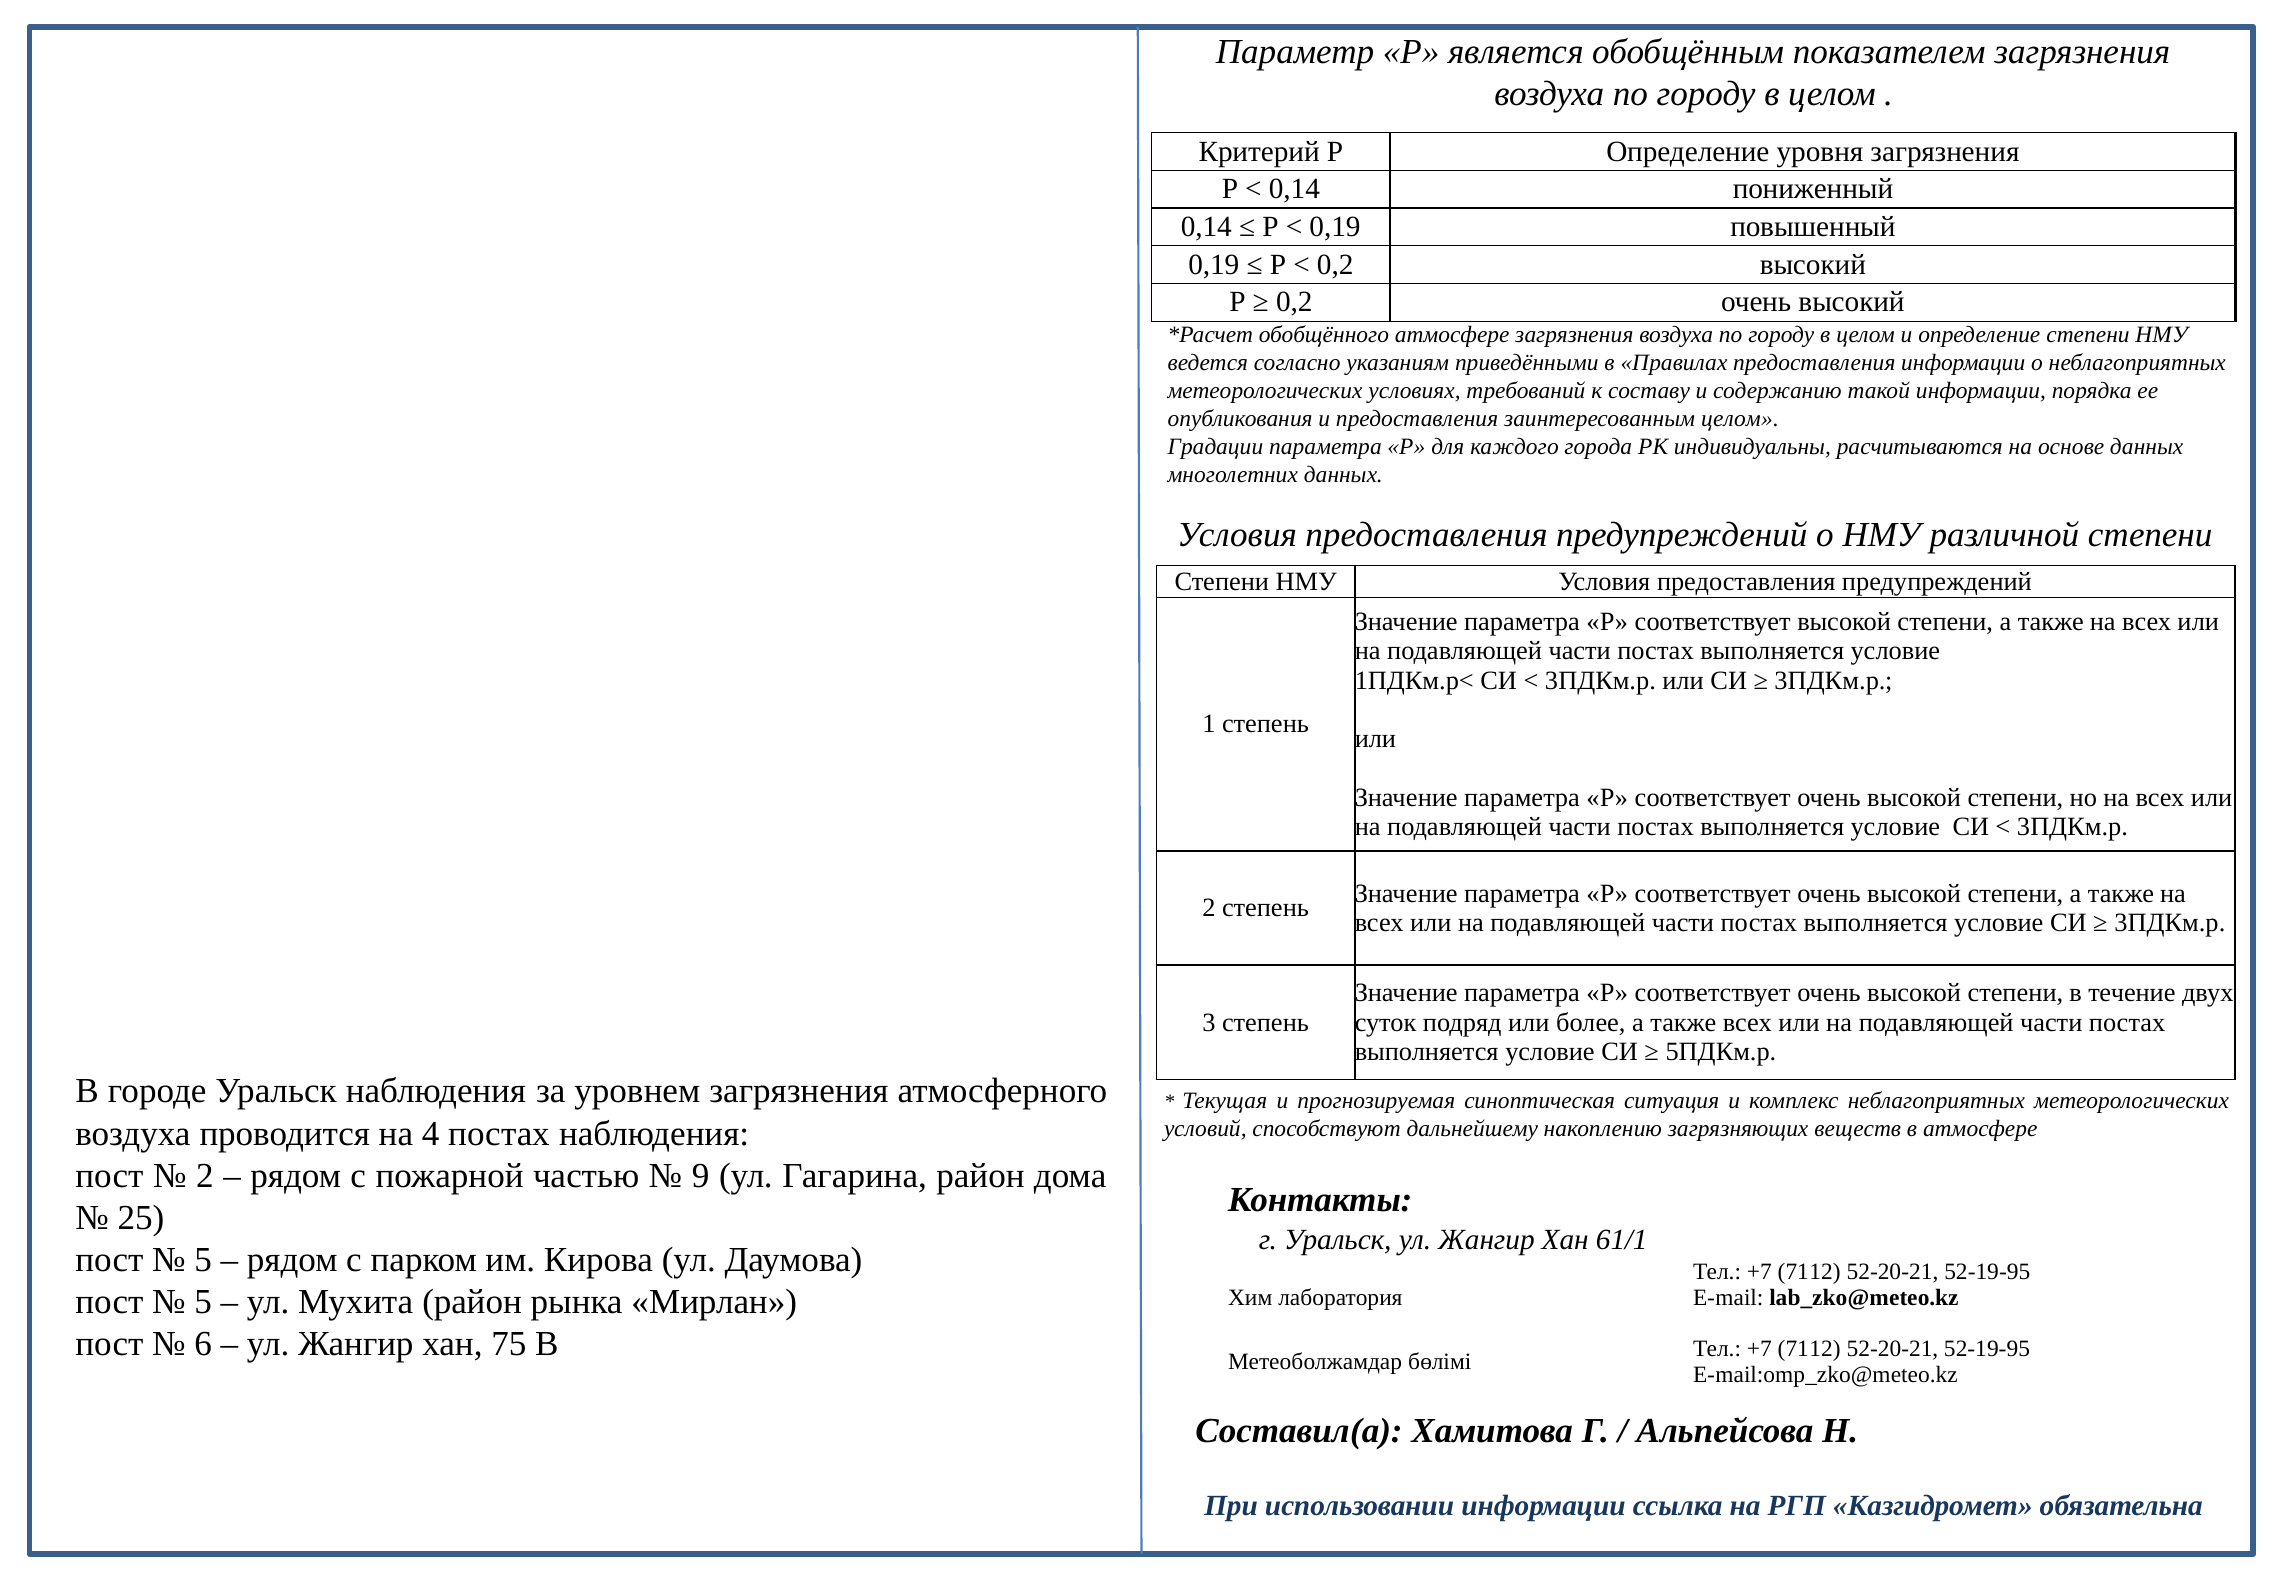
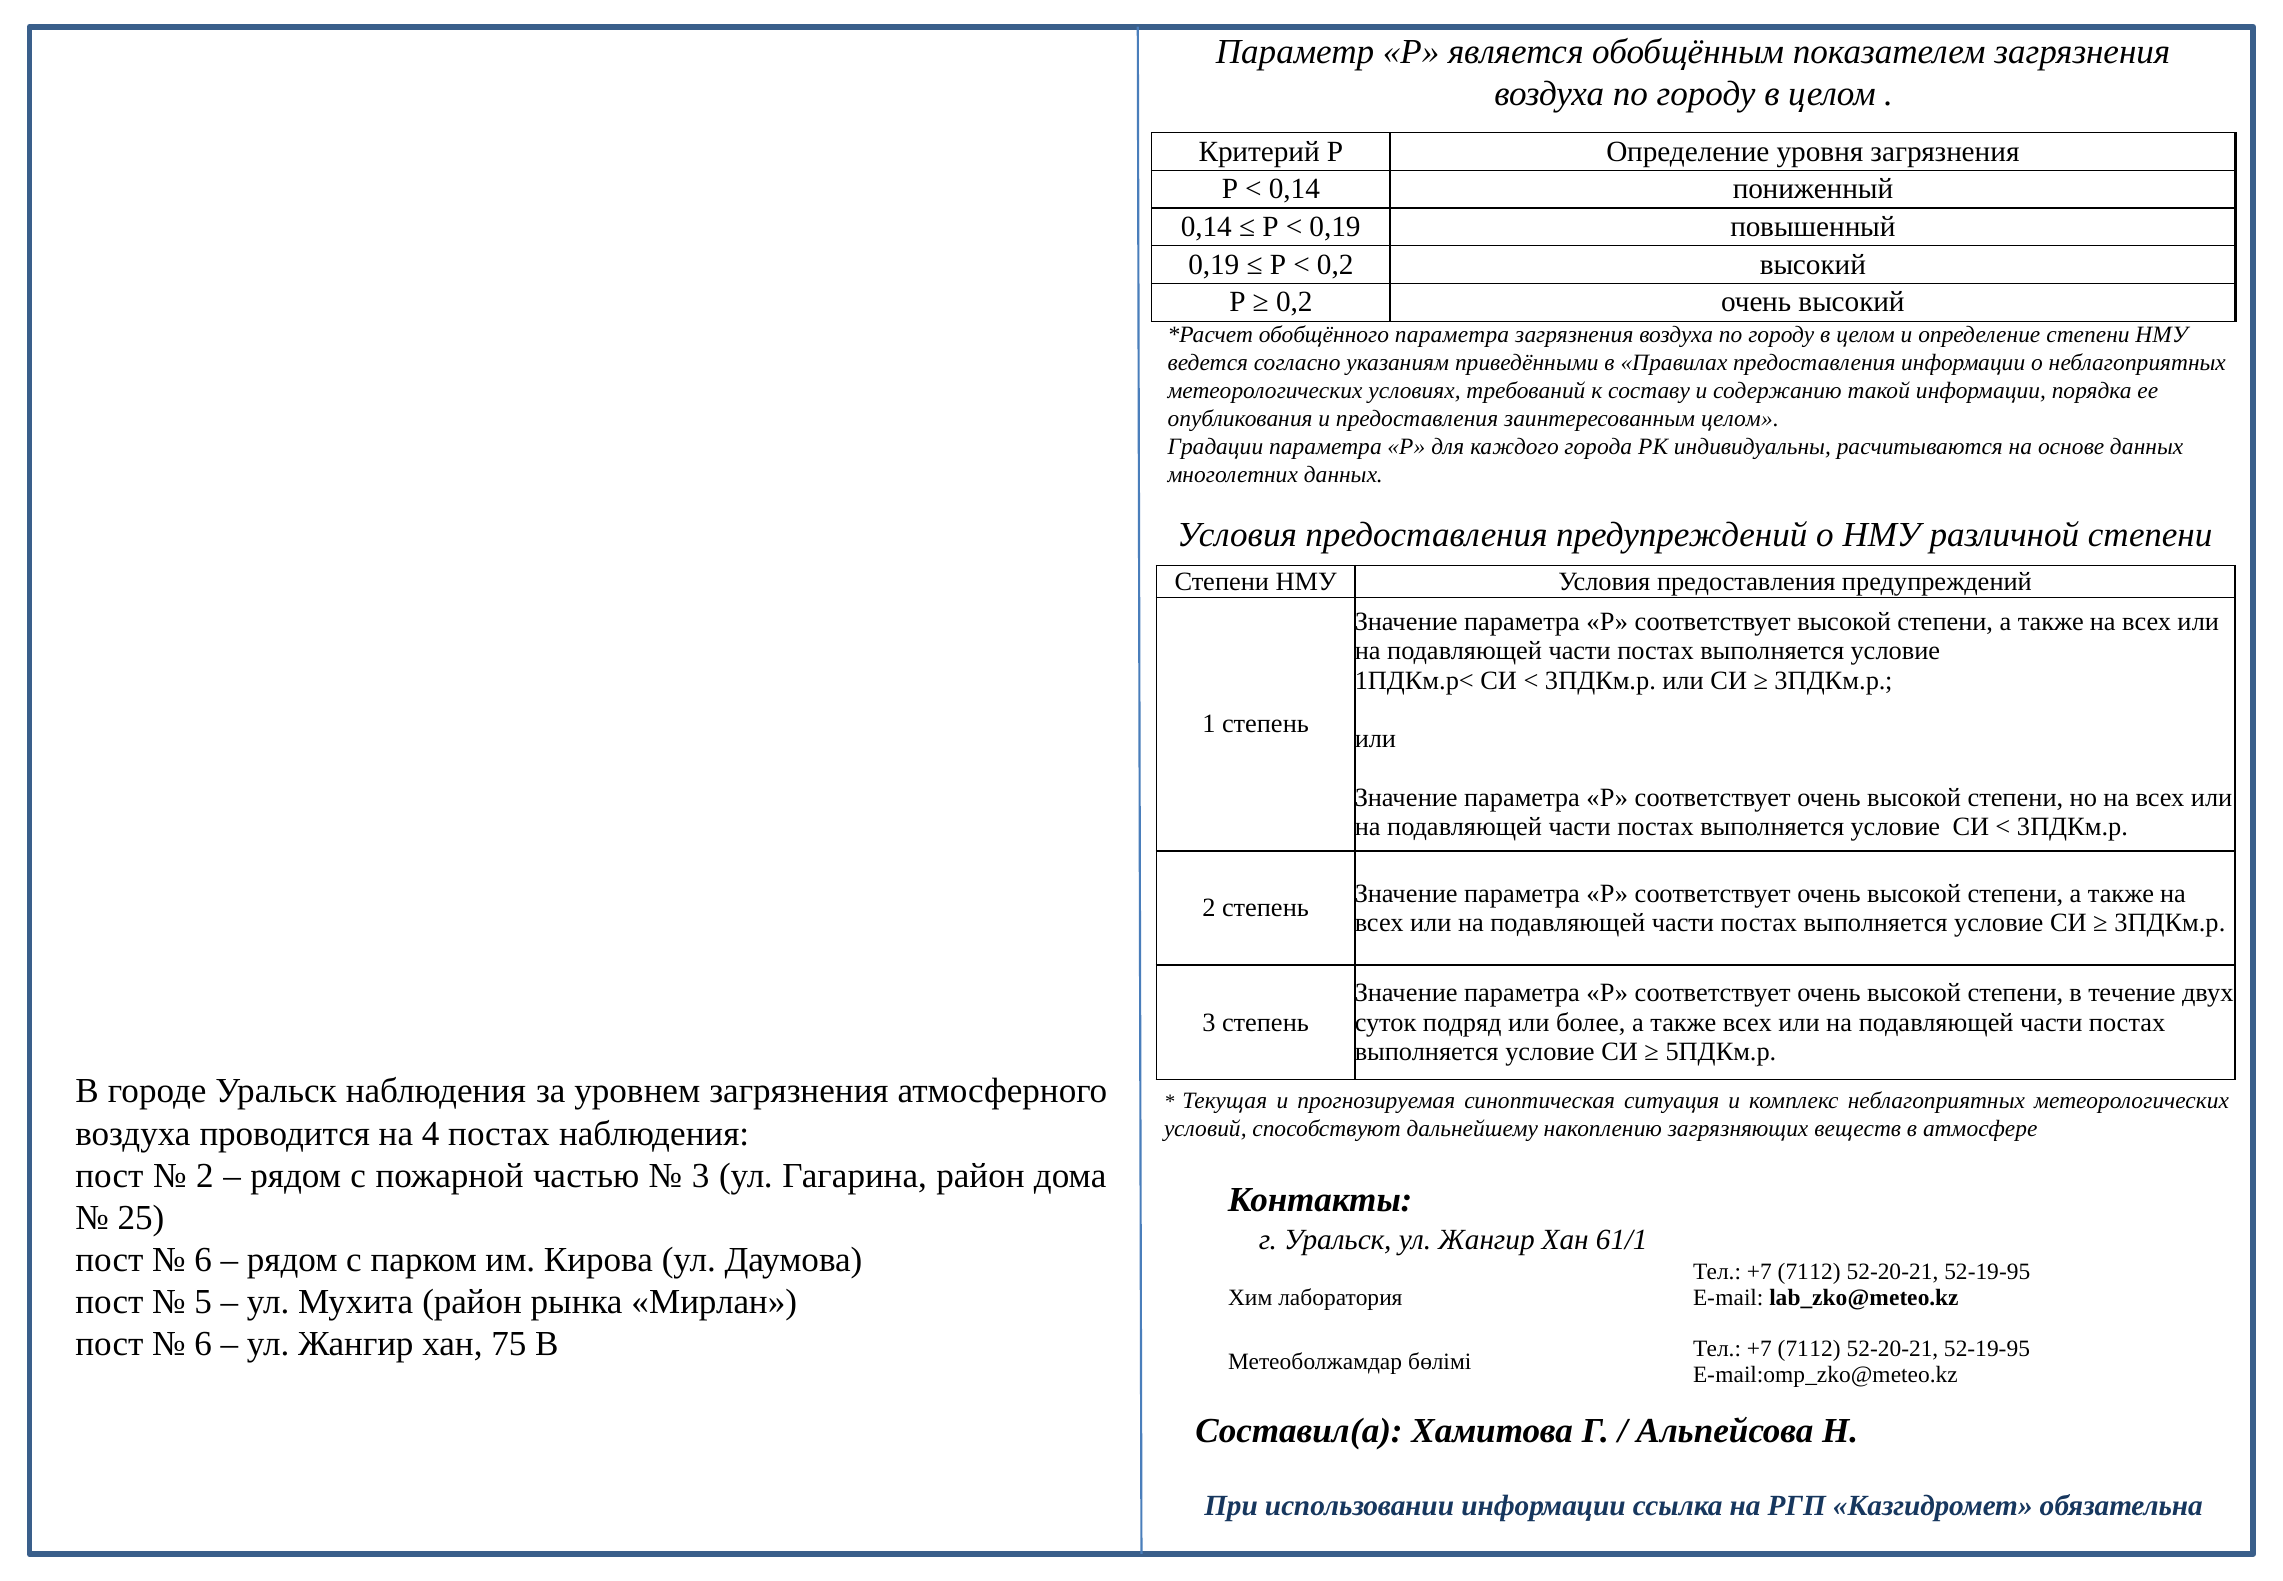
обобщённого атмосфере: атмосфере -> параметра (1452, 335)
9: 9 -> 3 (701, 1175)
5: 5 -> 6 (203, 1260)
